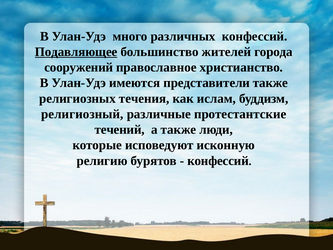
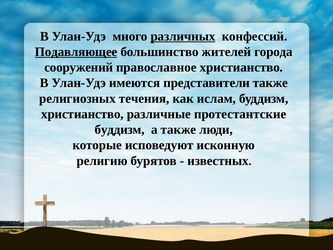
различных underline: none -> present (183, 36)
религиозный: религиозный -> христианство (82, 114)
течений: течений -> буддизм (120, 130)
конфессий: конфессий -> известных (218, 161)
